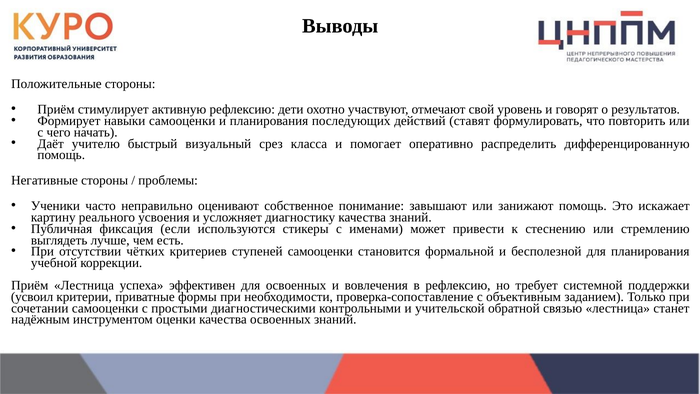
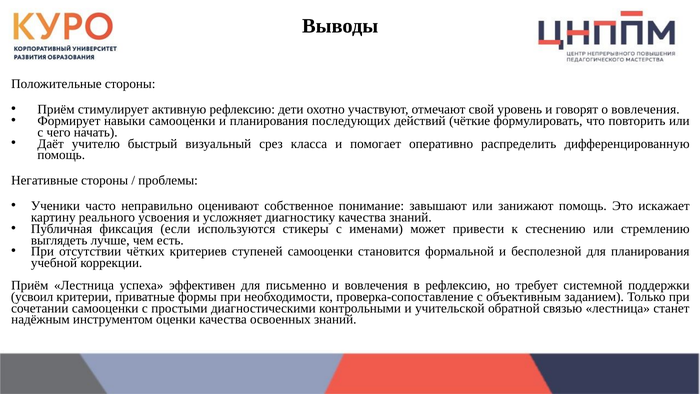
о результатов: результатов -> вовлечения (645, 110)
ставят: ставят -> чёткие (470, 121)
для освоенных: освоенных -> письменно (296, 285)
